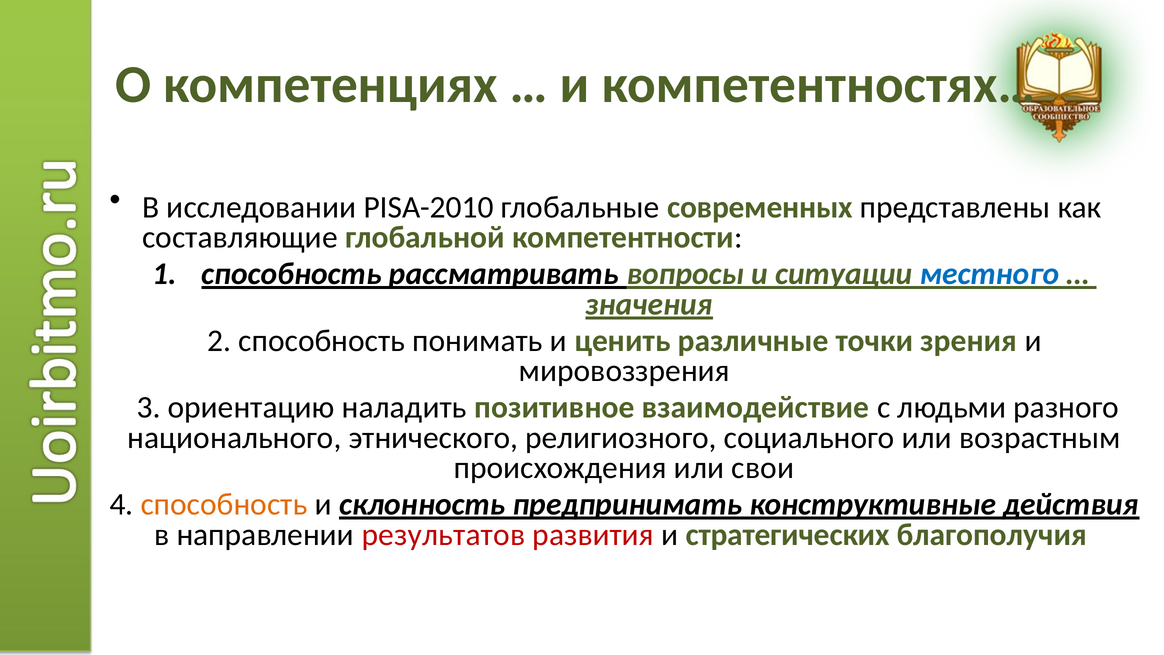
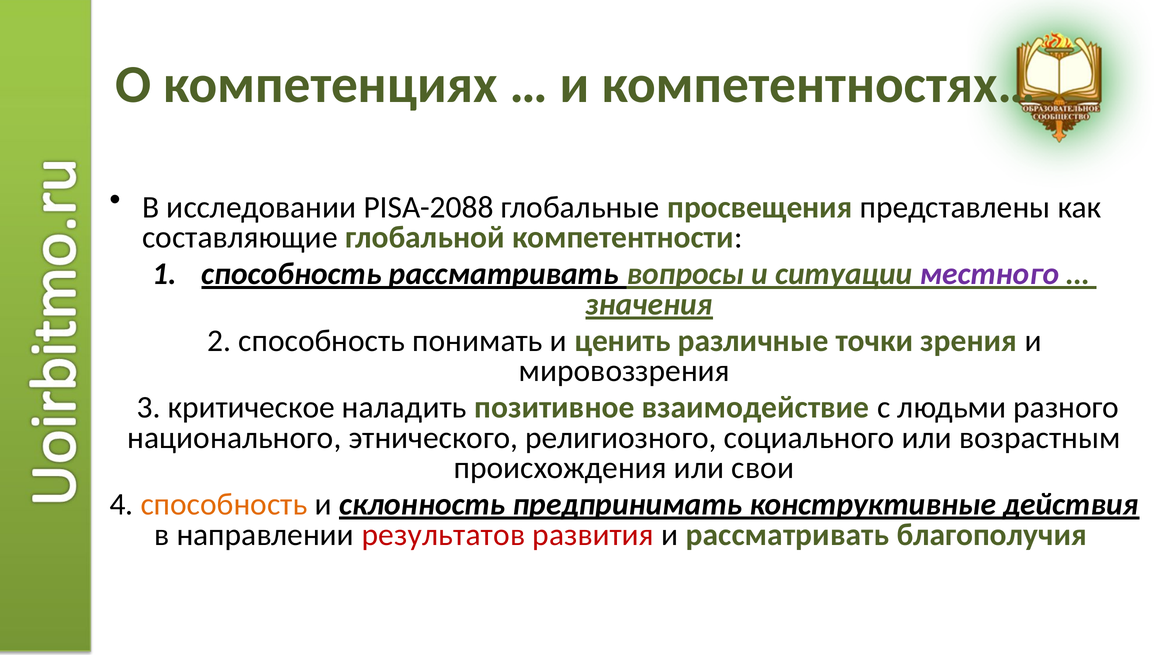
PISA-2010: PISA-2010 -> PISA-2088 (429, 207)
современных: современных -> просвещения (760, 207)
местного colour: blue -> purple (990, 274)
ориентацию: ориентацию -> критическое (251, 407)
и стратегических: стратегических -> рассматривать (788, 535)
